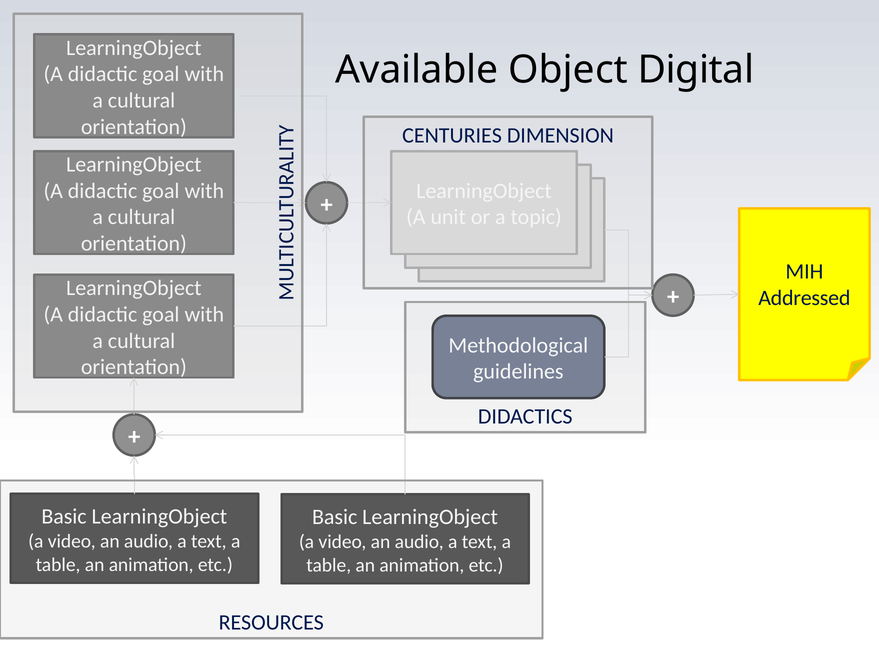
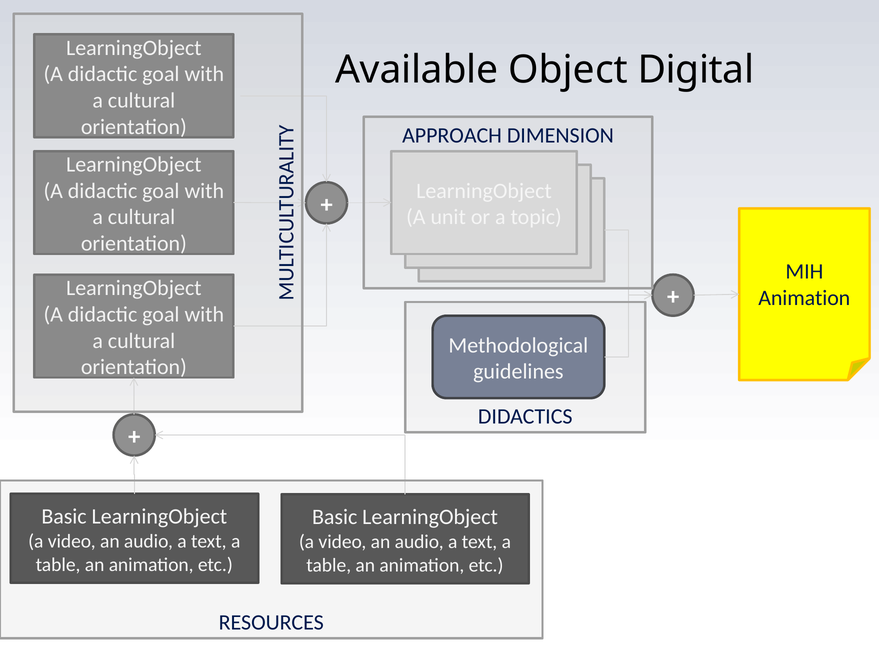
CENTURIES: CENTURIES -> APPROACH (452, 136)
Addressed: Addressed -> Animation (804, 298)
